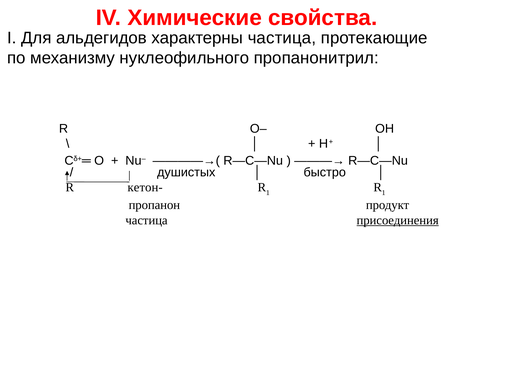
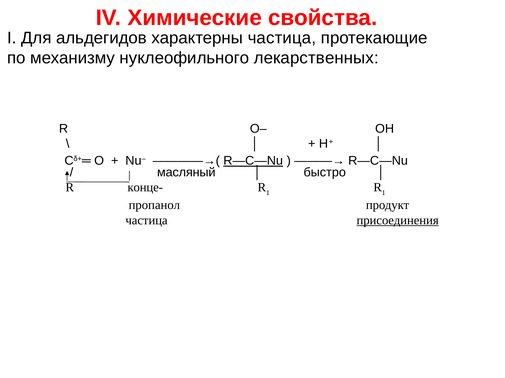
пропанонитрил: пропанонитрил -> лекарственных (316, 58)
R—C—Nu underline: none -> present (253, 161)
душистых: душистых -> масляный (186, 173)
кетон-: кетон- -> конце- (145, 188)
пропанон: пропанон -> пропанол (154, 206)
